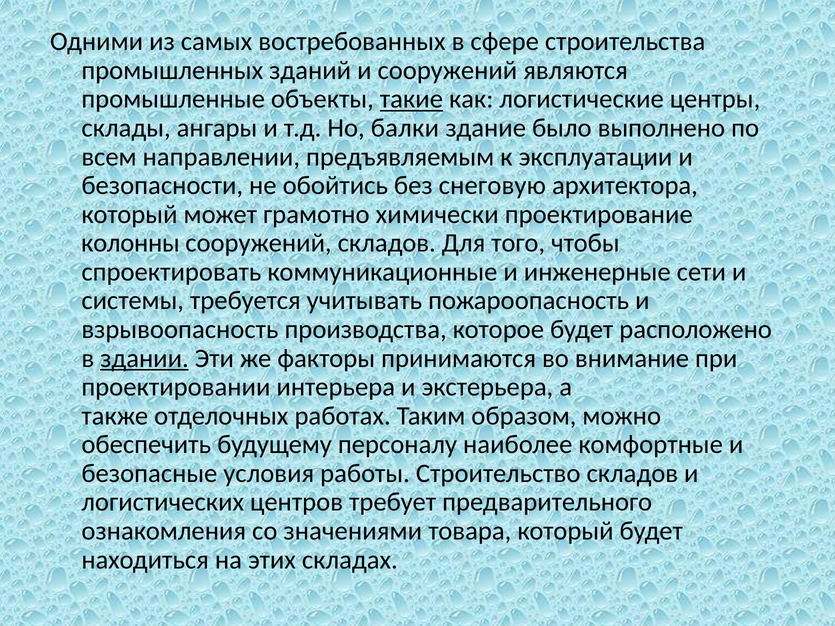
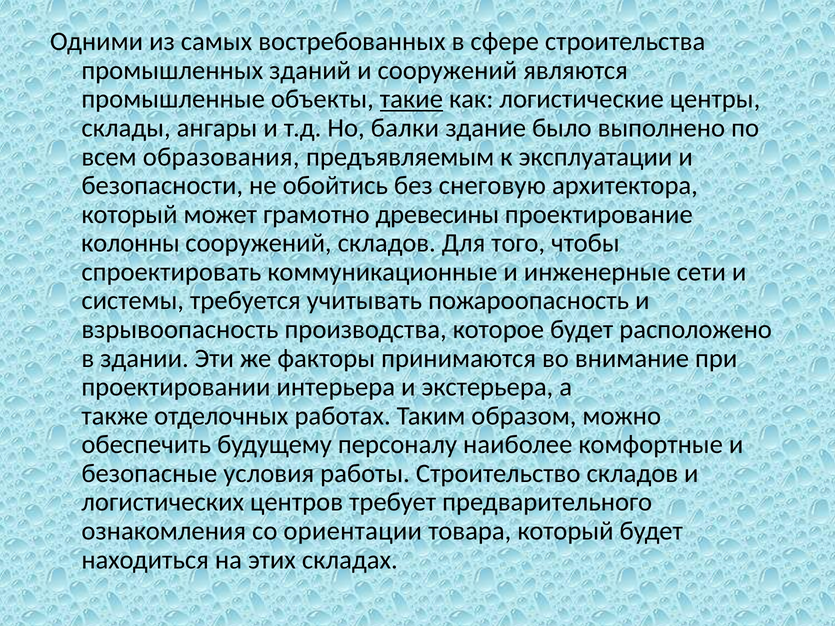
направлении: направлении -> образования (221, 157)
химически: химически -> древесины (437, 214)
здании underline: present -> none (144, 358)
значениями: значениями -> ориентации (353, 531)
